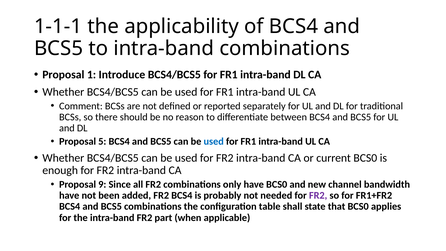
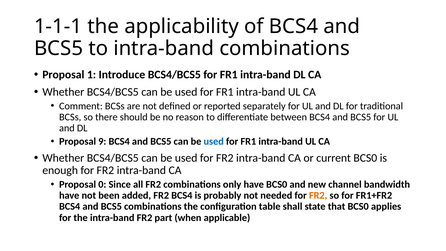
5: 5 -> 9 (102, 141)
9: 9 -> 0 (102, 184)
FR2 colour: purple -> orange (318, 195)
